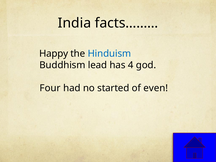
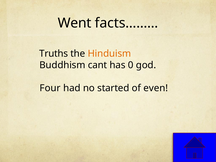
India: India -> Went (75, 23)
Happy: Happy -> Truths (54, 54)
Hinduism colour: blue -> orange (109, 54)
lead: lead -> cant (97, 65)
4: 4 -> 0 (131, 65)
